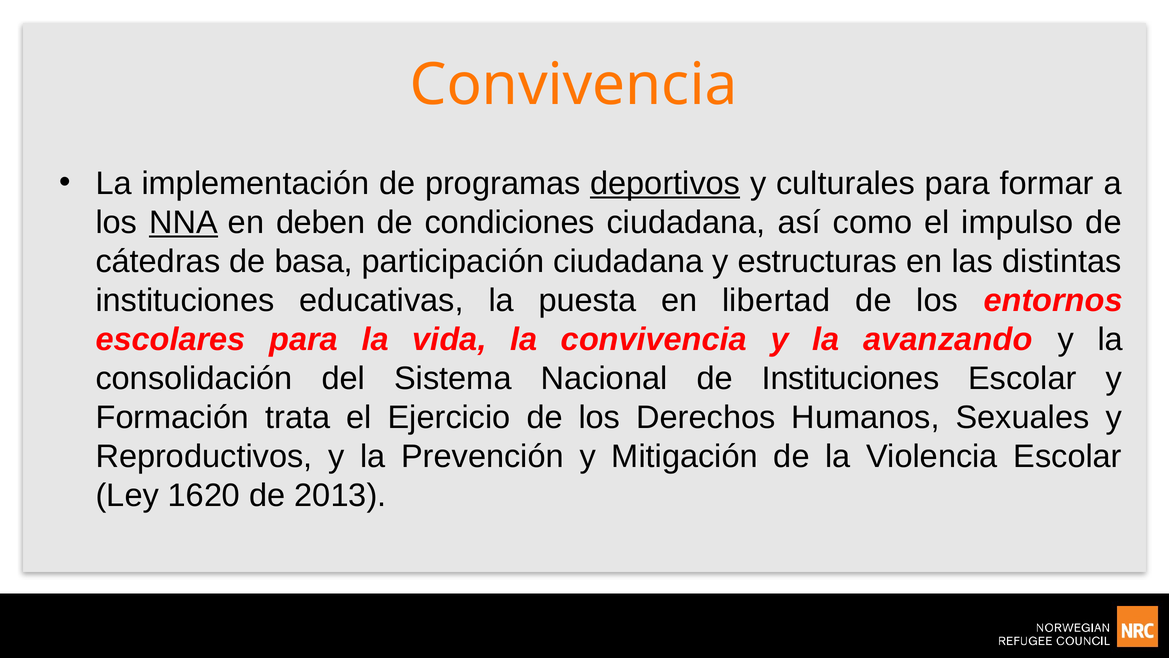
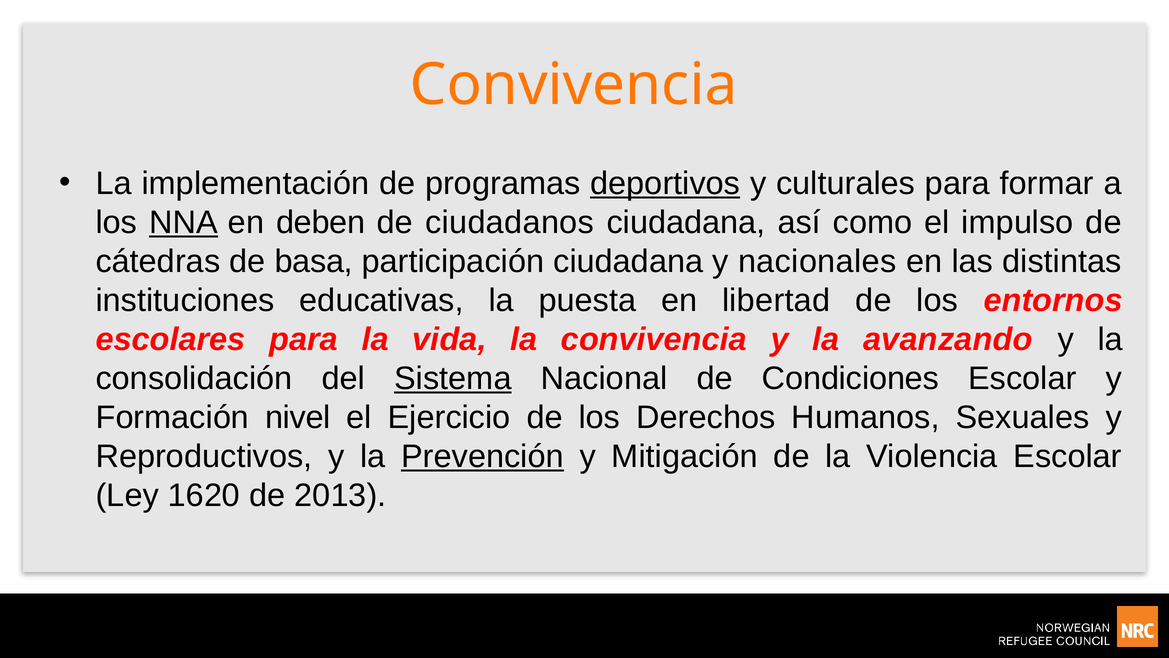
condiciones: condiciones -> ciudadanos (510, 222)
estructuras: estructuras -> nacionales (817, 261)
Sistema underline: none -> present (453, 378)
de Instituciones: Instituciones -> Condiciones (851, 378)
trata: trata -> nivel (298, 417)
Prevención underline: none -> present (482, 456)
